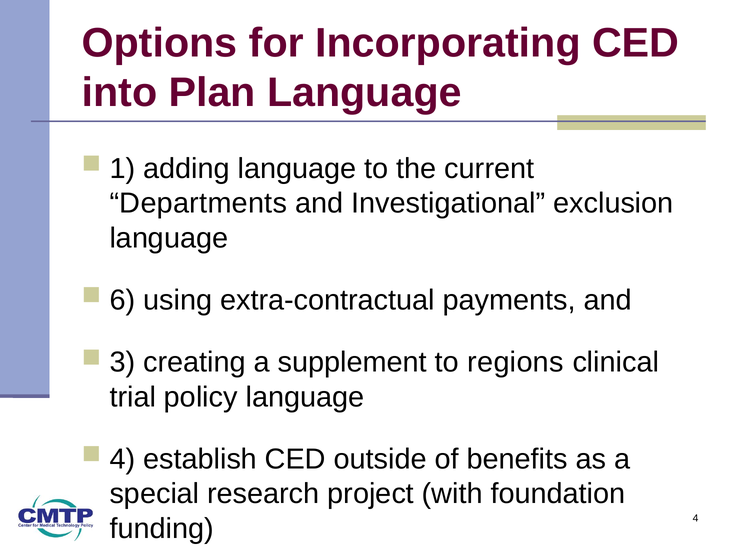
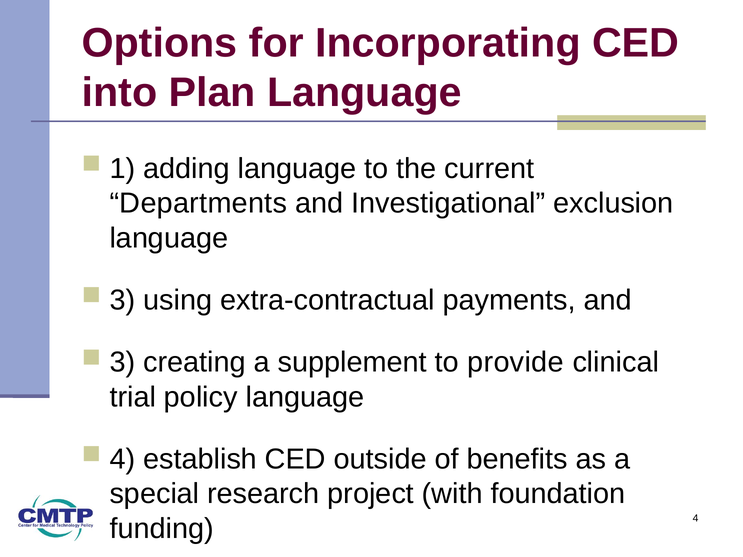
6: 6 -> 3 (122, 300)
regions: regions -> provide (516, 363)
